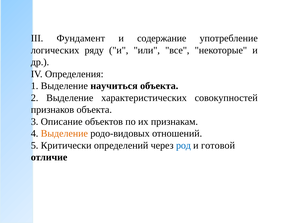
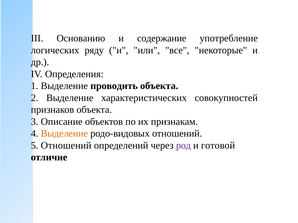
Фундамент: Фундамент -> Основанию (81, 38)
научиться: научиться -> проводить (114, 86)
5 Критически: Критически -> Отношений (66, 146)
род colour: blue -> purple (183, 146)
